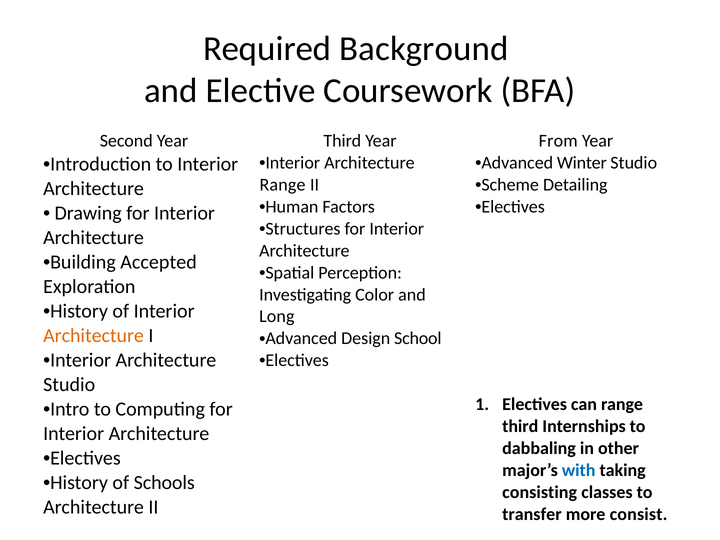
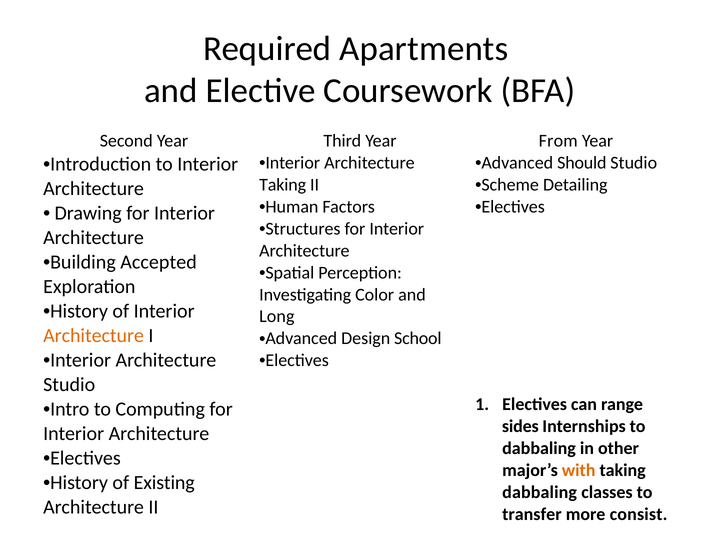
Background: Background -> Apartments (424, 49)
Winter: Winter -> Should (582, 163)
Range: Range -> Taking (283, 185)
third: third -> sides (520, 426)
with colour: blue -> orange (579, 470)
Schools: Schools -> Existing (164, 482)
consisting: consisting -> dabbaling (540, 492)
